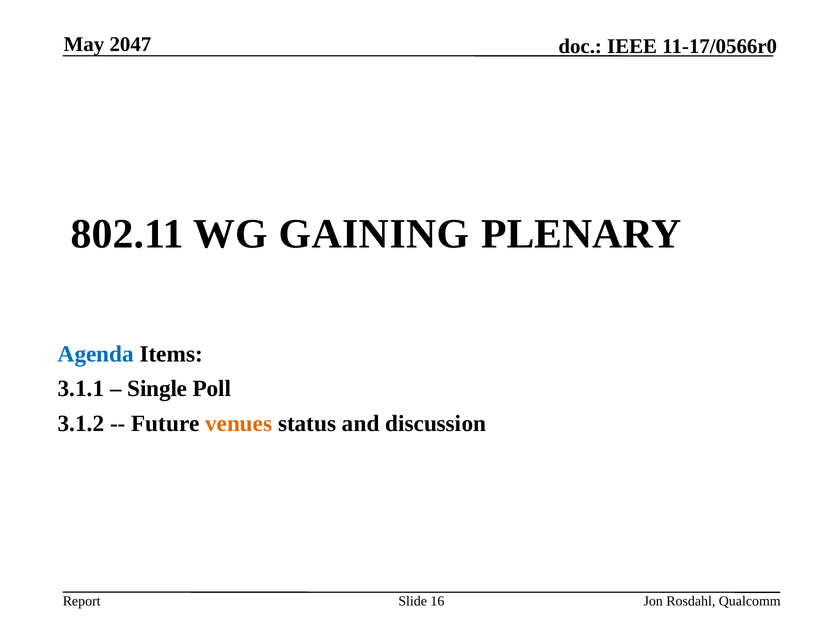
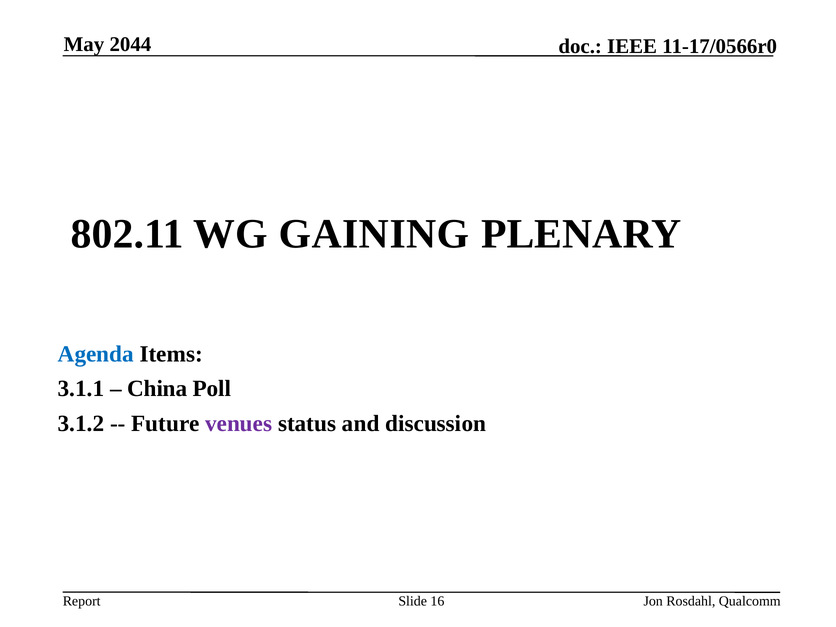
2047: 2047 -> 2044 (130, 44)
Single: Single -> China (157, 389)
venues colour: orange -> purple (239, 424)
